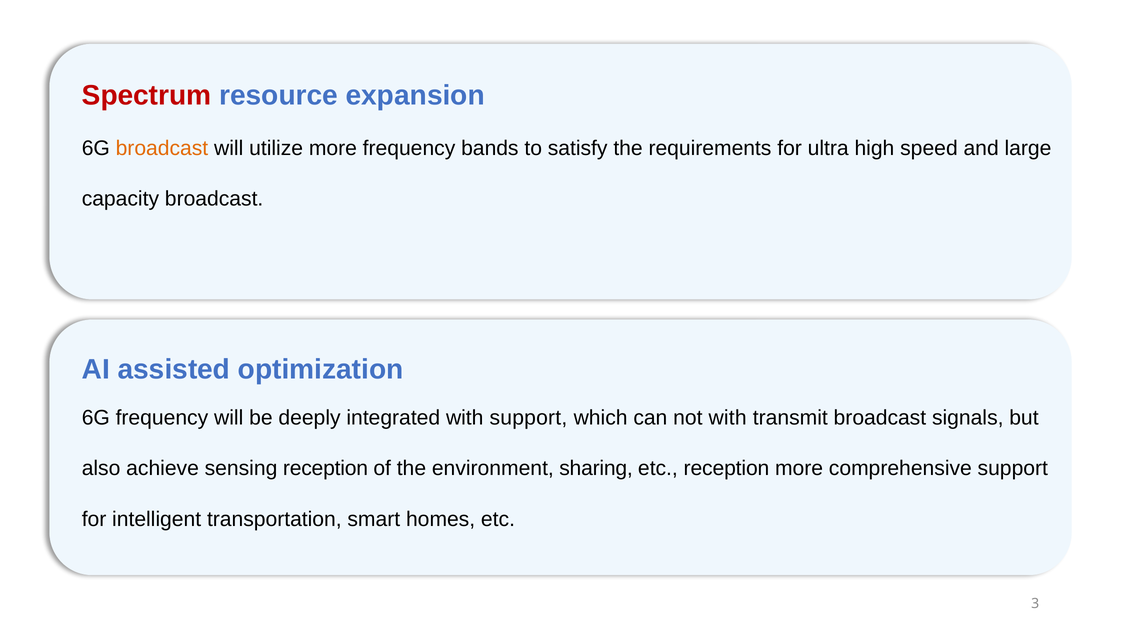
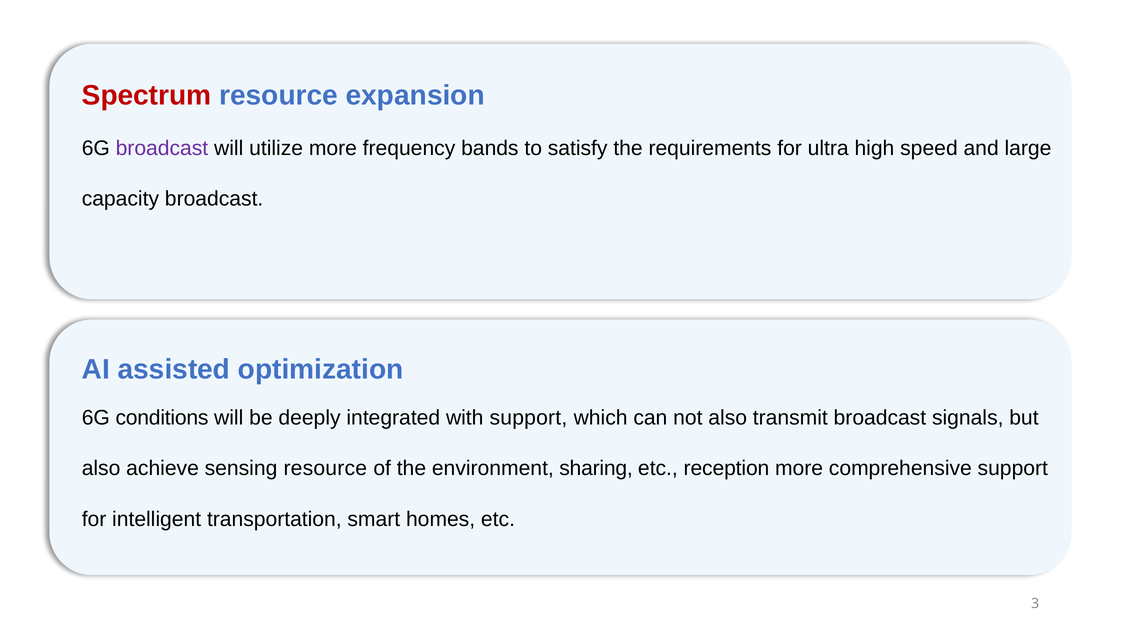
broadcast colour: orange -> purple (162, 148)
6G frequency: frequency -> conditions (162, 418)
not with: with -> also (728, 418)
sensing reception: reception -> resource (325, 468)
